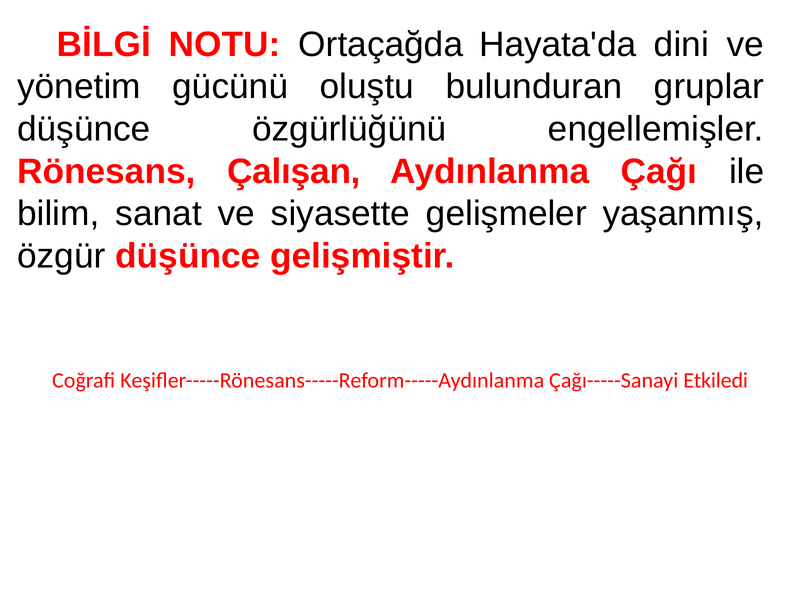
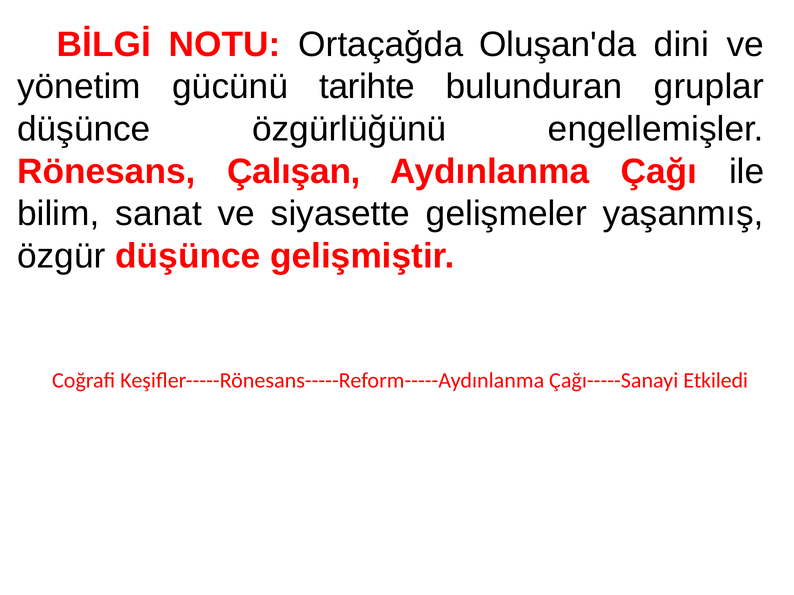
Hayata'da: Hayata'da -> Oluşan'da (558, 45)
oluştu: oluştu -> tarihte (367, 87)
